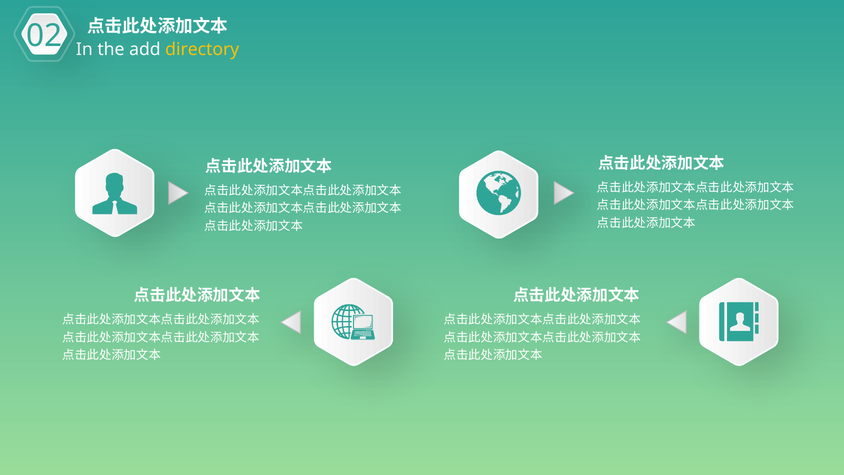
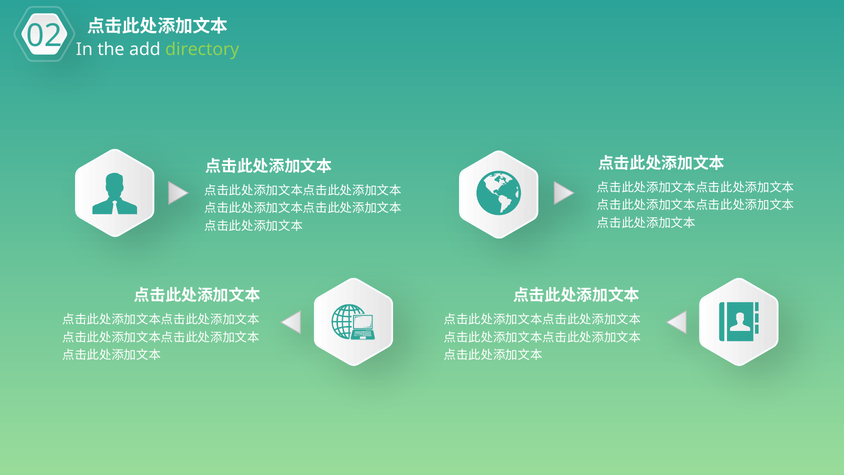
directory colour: yellow -> light green (202, 50)
